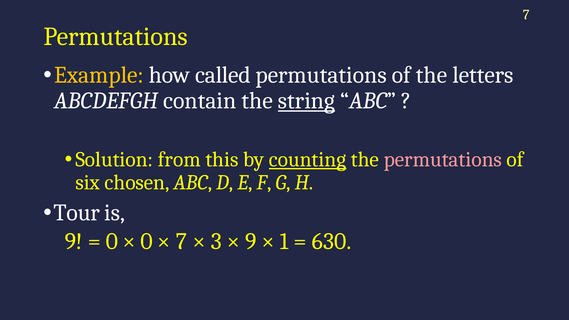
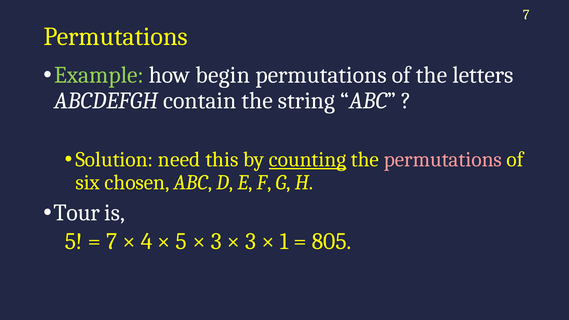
Example colour: yellow -> light green (99, 75)
called: called -> begin (223, 75)
string underline: present -> none (306, 101)
from: from -> need (179, 160)
9: 9 -> 5 (74, 241)
0: 0 -> 7 (112, 241)
0: 0 -> 4 (147, 241)
7: 7 -> 5 (181, 241)
9: 9 -> 3 (251, 241)
630: 630 -> 805 (332, 241)
